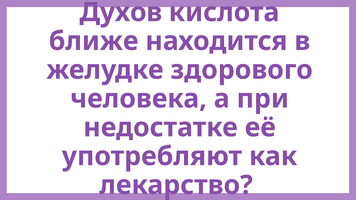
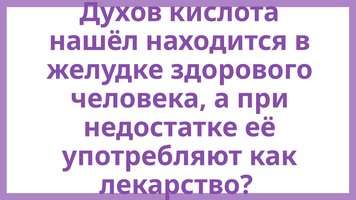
ближе: ближе -> нашёл (94, 41)
